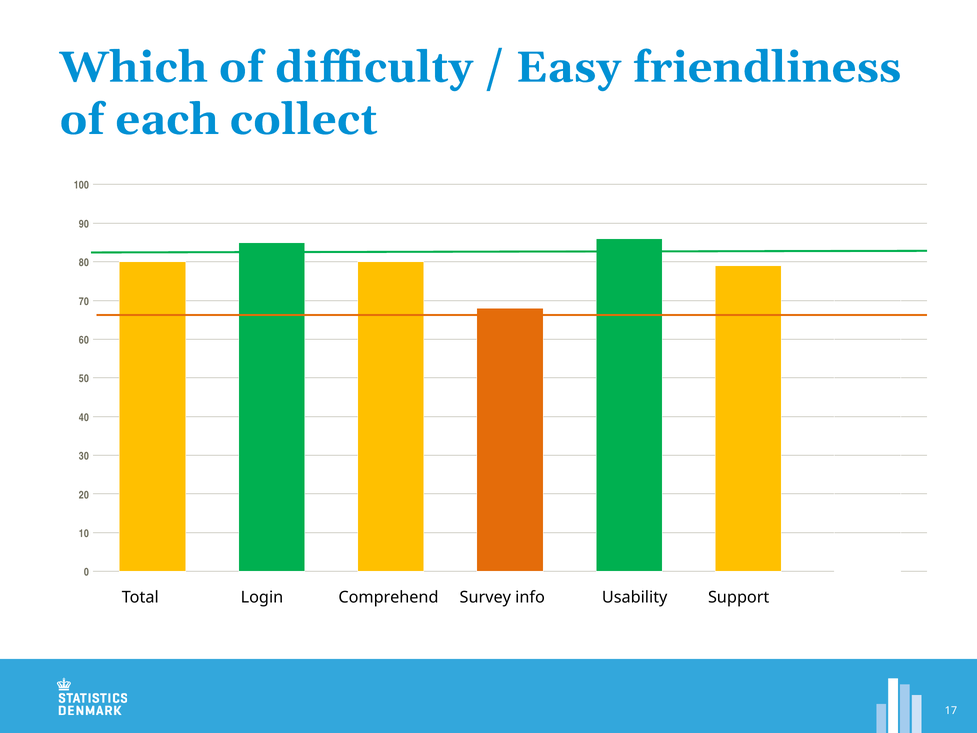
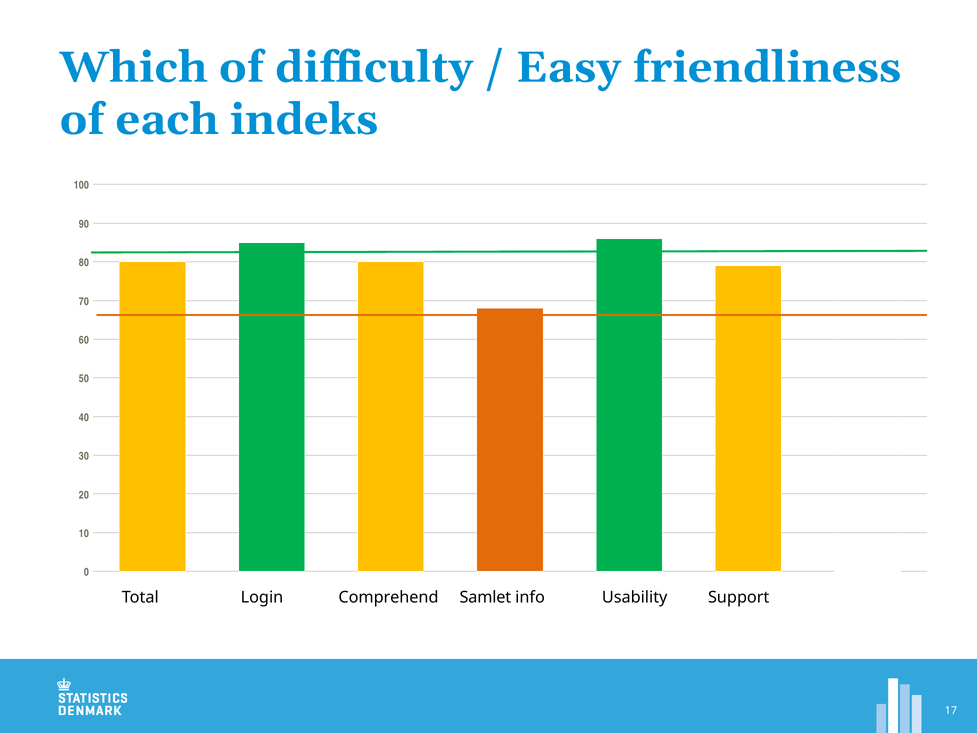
each collect: collect -> indeks (304, 120)
Survey: Survey -> Samlet (485, 597)
